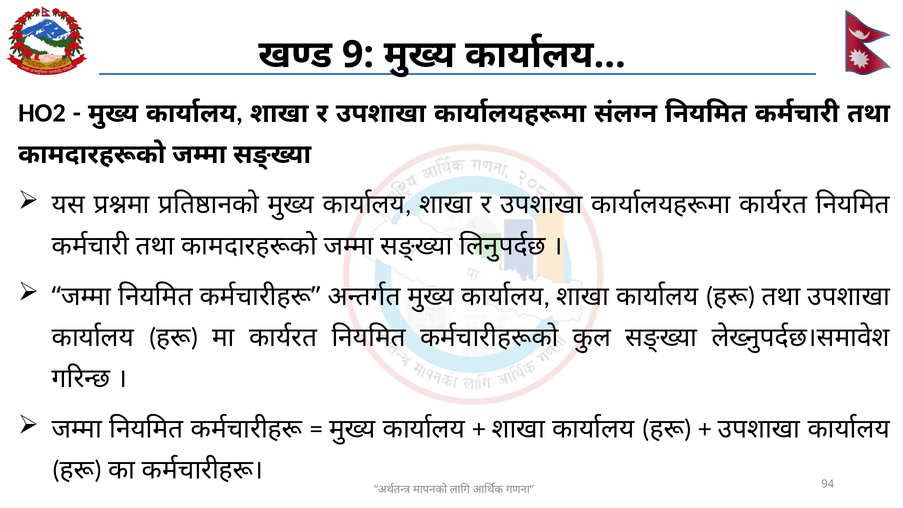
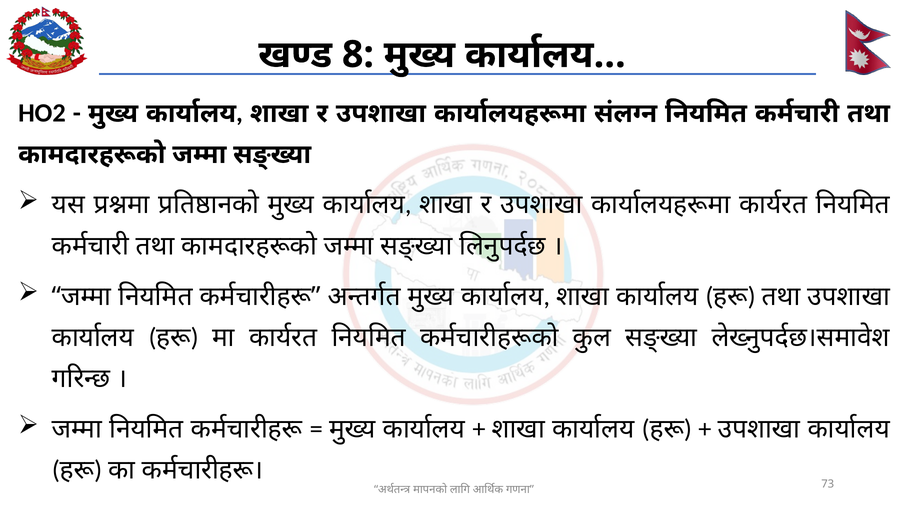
9: 9 -> 8 (358, 55)
94: 94 -> 73 (828, 484)
